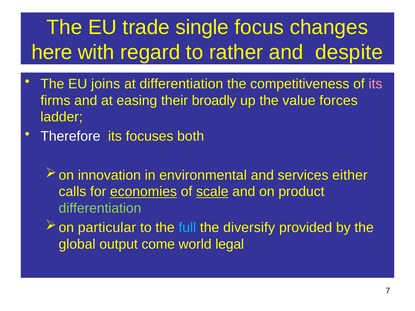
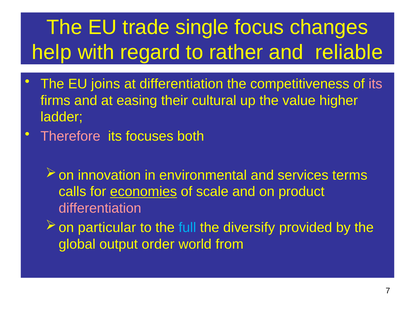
here: here -> help (52, 52)
despite: despite -> reliable (349, 52)
broadly: broadly -> cultural (214, 101)
forces: forces -> higher (339, 101)
Therefore colour: white -> pink (70, 137)
either: either -> terms (350, 175)
scale underline: present -> none (212, 192)
differentiation colour: light green -> pink (100, 208)
come: come -> order (158, 244)
legal: legal -> from (230, 244)
